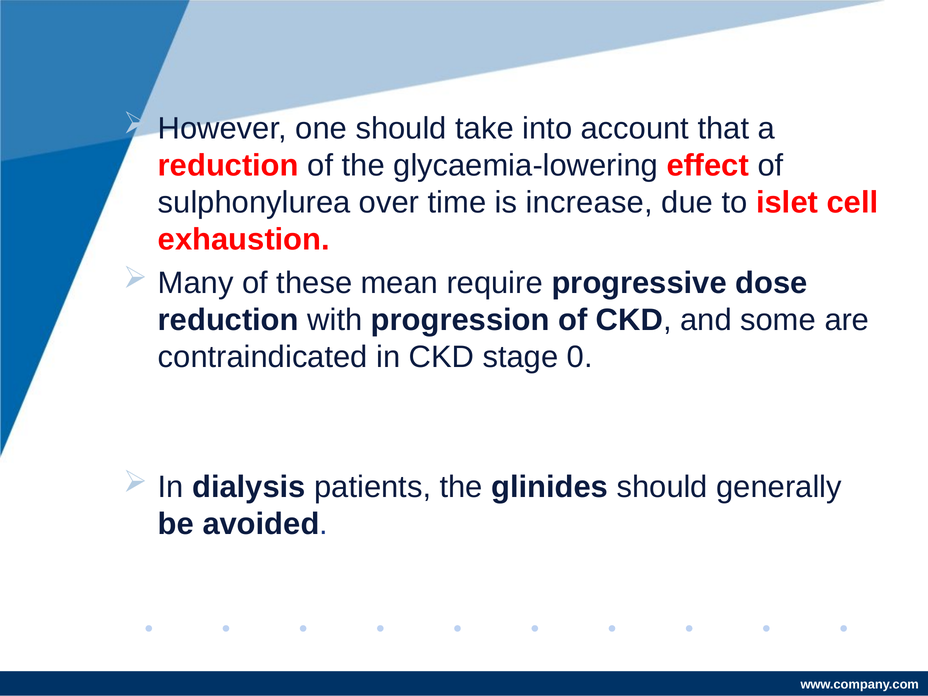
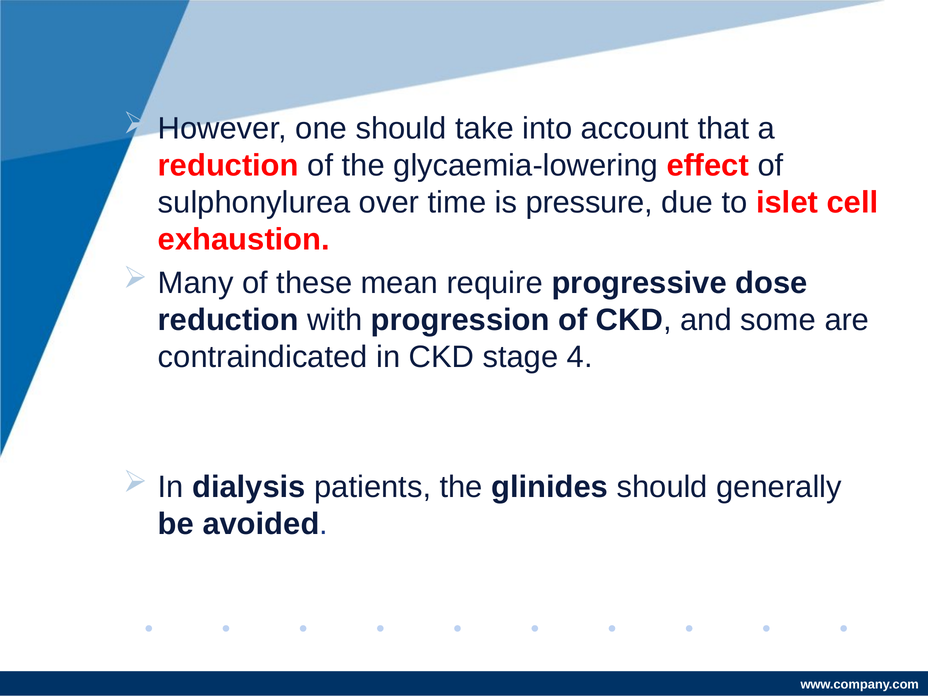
increase: increase -> pressure (589, 203)
0: 0 -> 4 (580, 357)
